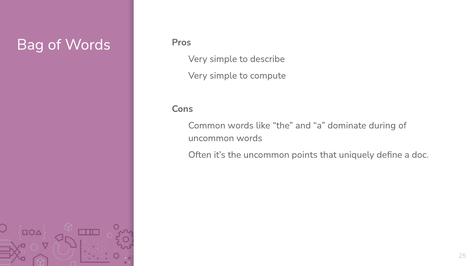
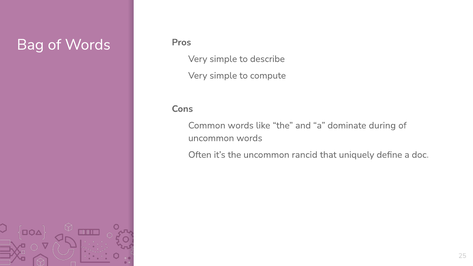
points: points -> rancid (305, 155)
